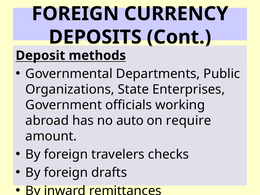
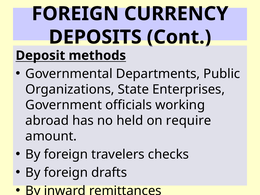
auto: auto -> held (130, 121)
